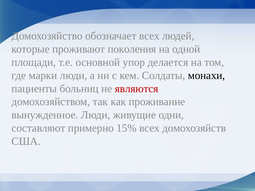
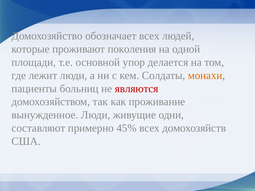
марки: марки -> лежит (43, 76)
монахи colour: black -> orange (207, 76)
15%: 15% -> 45% (127, 128)
